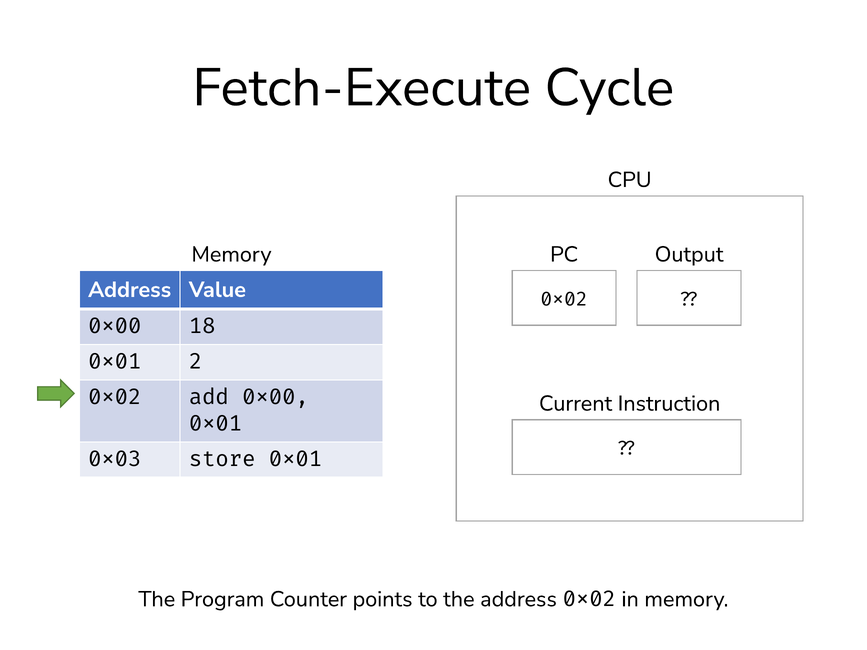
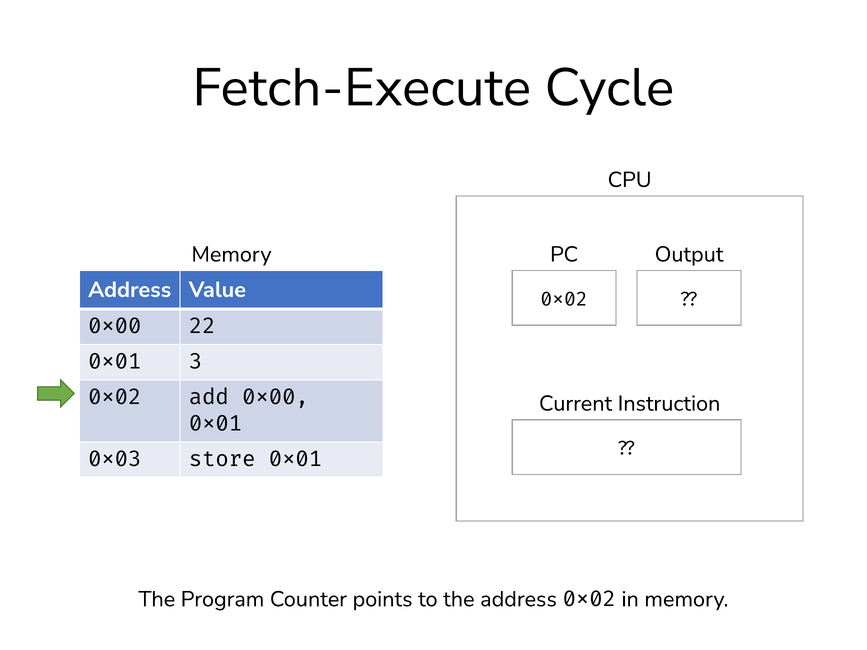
18: 18 -> 22 (202, 326)
2: 2 -> 3 (196, 362)
